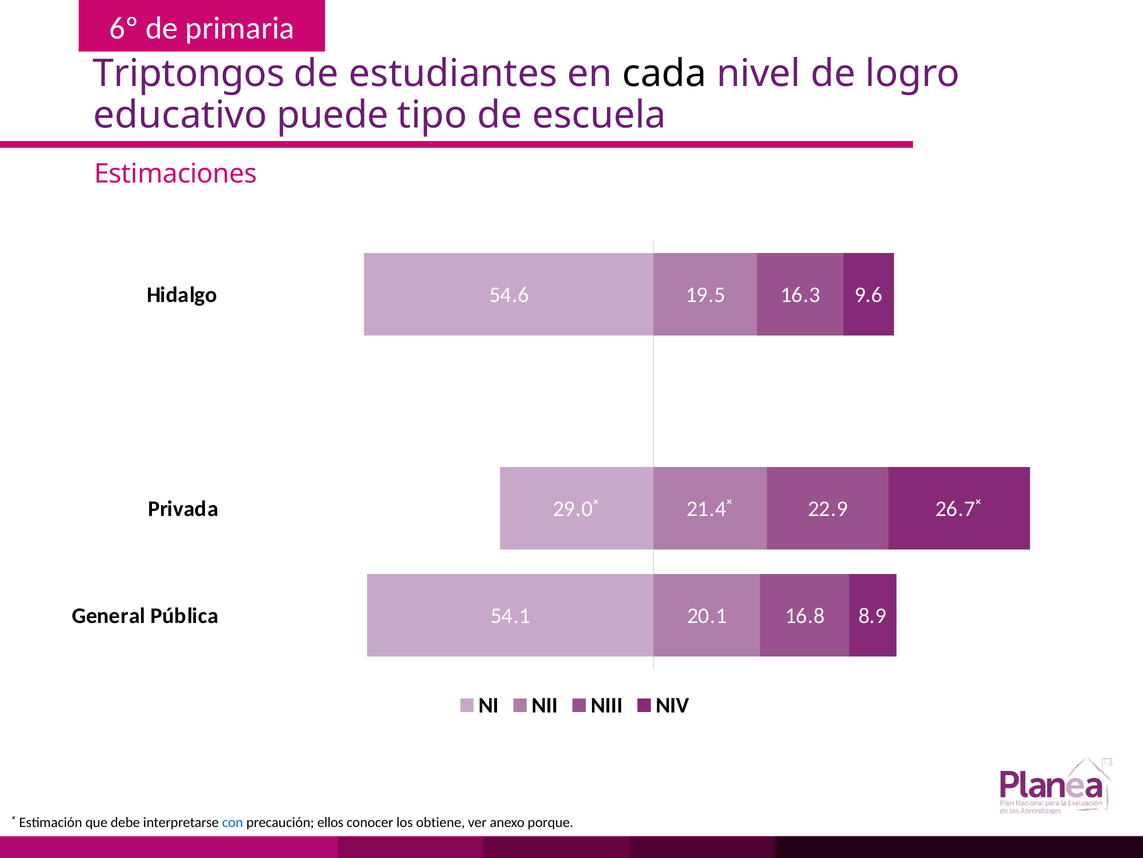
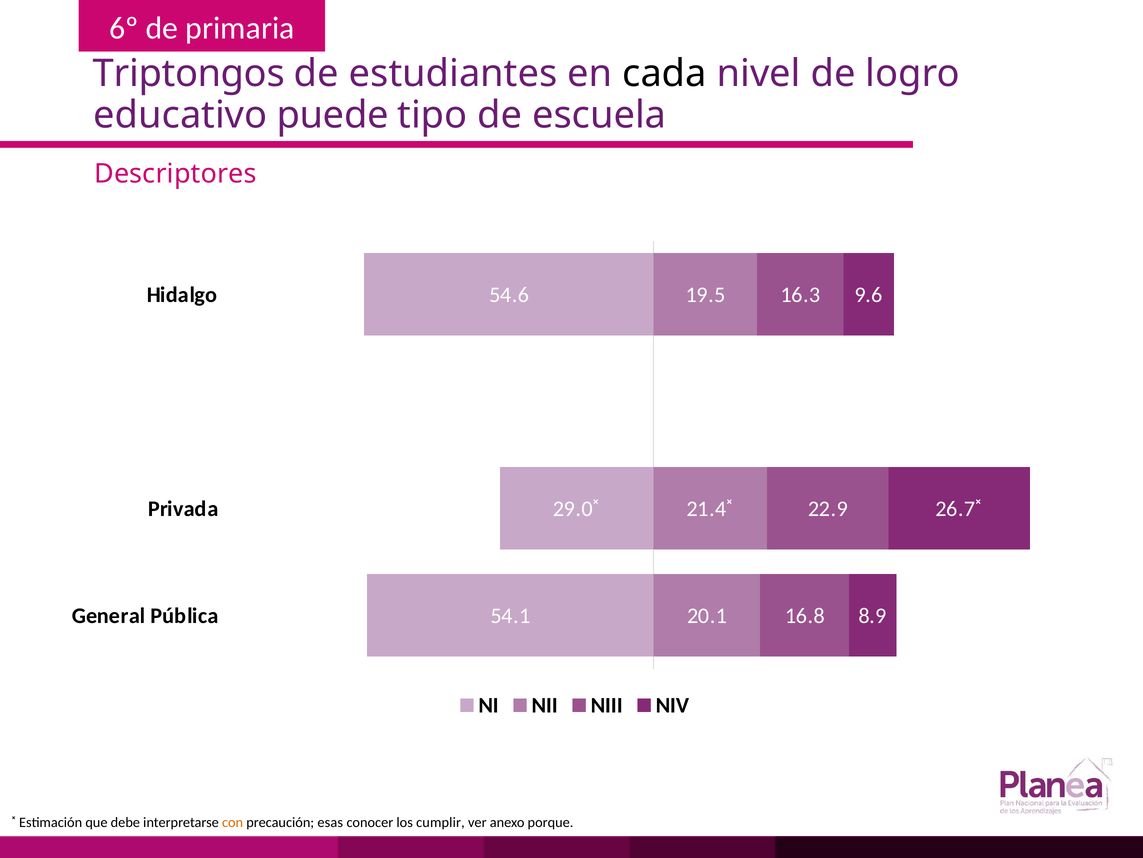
Estimaciones: Estimaciones -> Descriptores (175, 174)
con colour: blue -> orange (233, 822)
ellos: ellos -> esas (330, 822)
obtiene: obtiene -> cumplir (440, 822)
